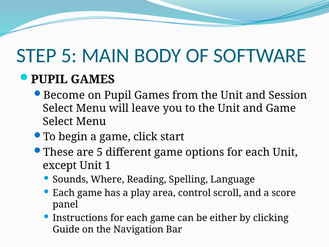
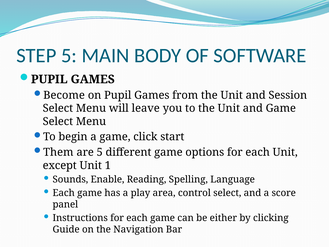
These: These -> Them (58, 152)
Where: Where -> Enable (108, 179)
control scroll: scroll -> select (227, 193)
